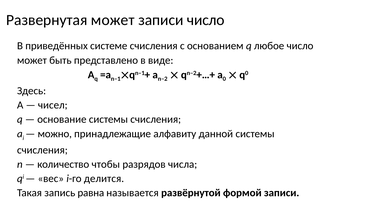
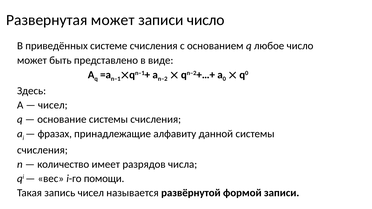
можно: можно -> фразах (55, 134)
чтобы: чтобы -> имеет (106, 164)
делится: делится -> помощи (104, 179)
запись равна: равна -> чисел (91, 193)
